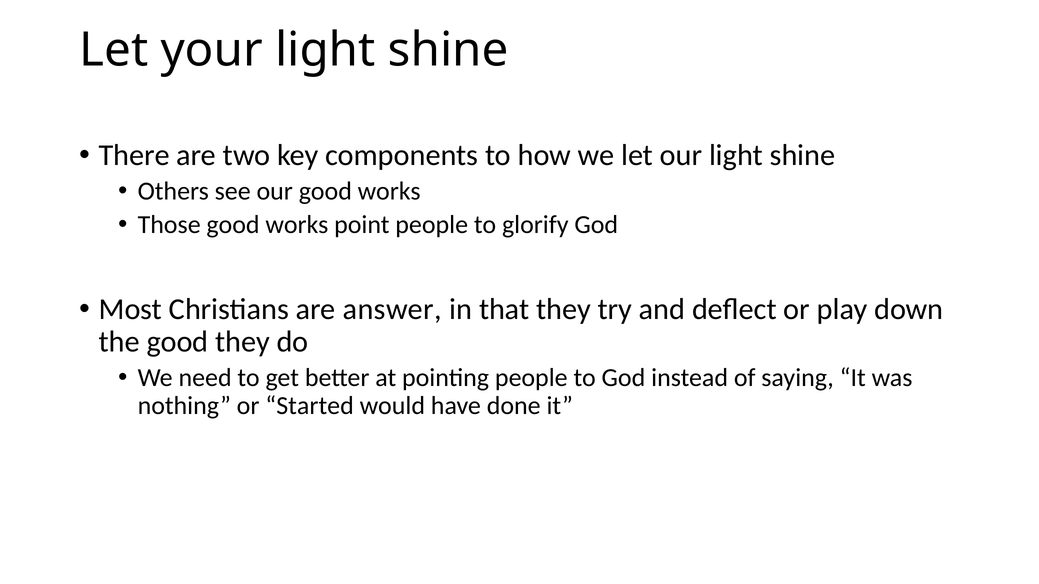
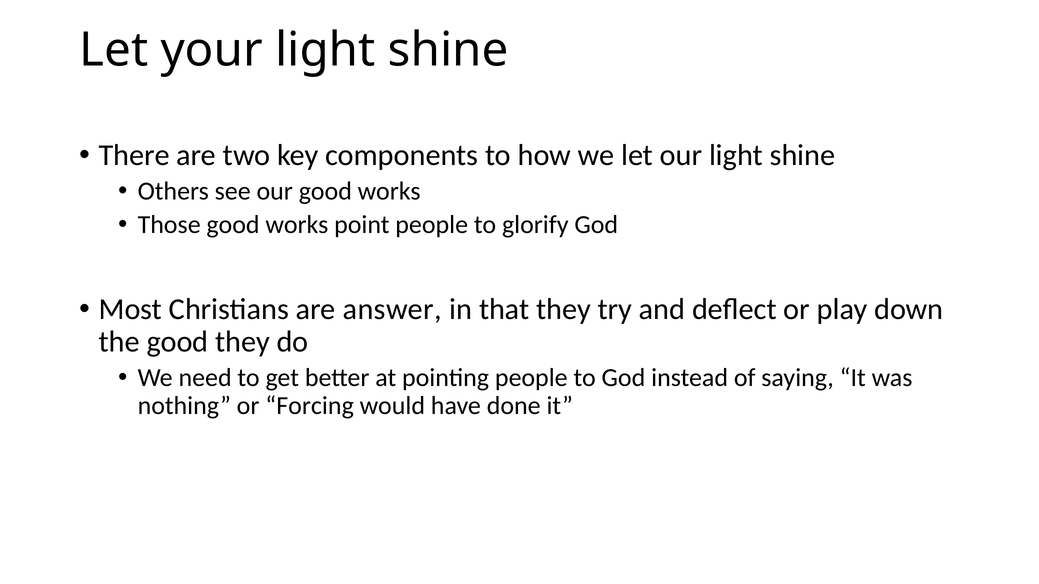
Started: Started -> Forcing (310, 406)
